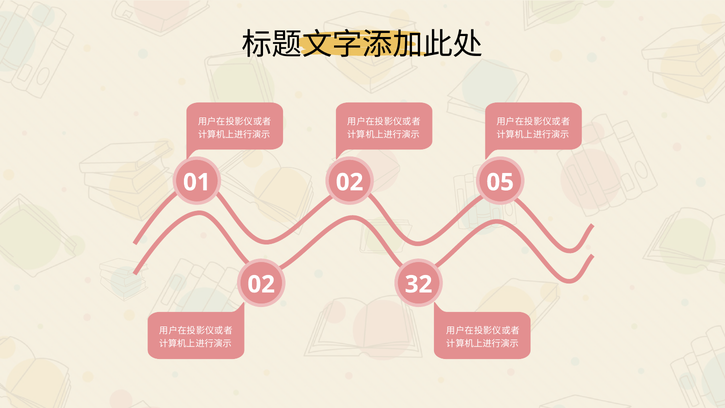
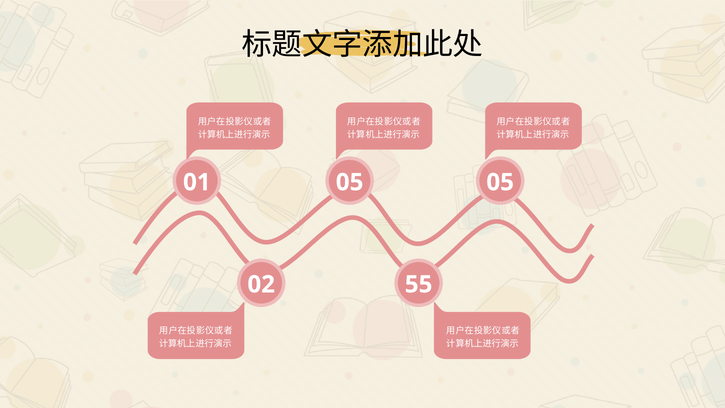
01 02: 02 -> 05 (350, 182)
32: 32 -> 55 (419, 284)
